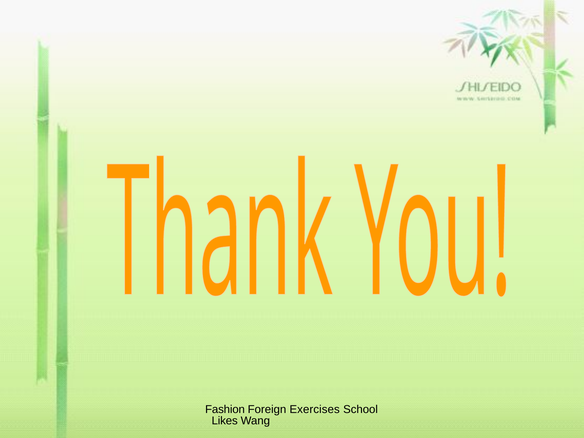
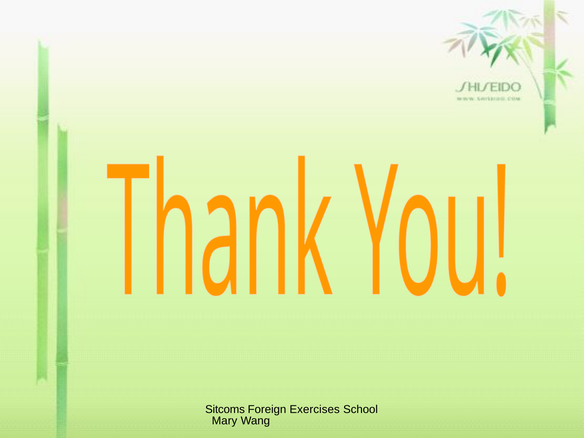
Fashion: Fashion -> Sitcoms (225, 409)
Likes: Likes -> Mary (225, 421)
